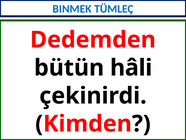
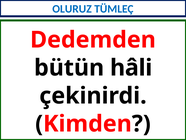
BINMEK: BINMEK -> OLURUZ (72, 9)
